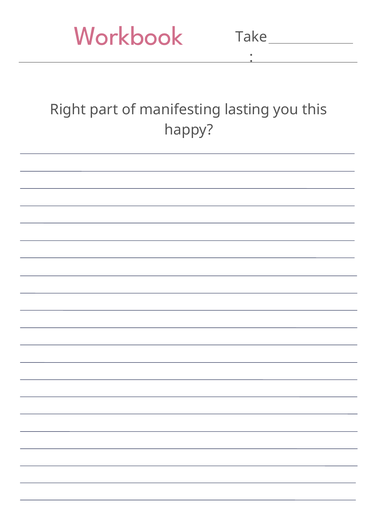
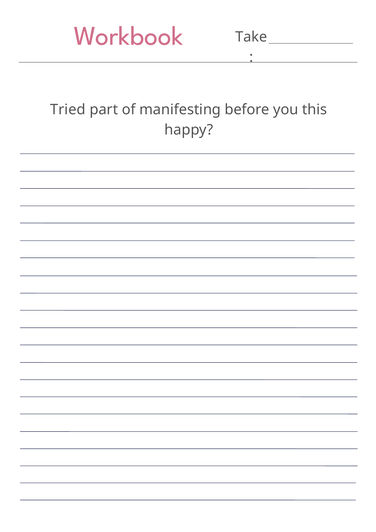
Right: Right -> Tried (68, 110)
lasting: lasting -> before (247, 110)
